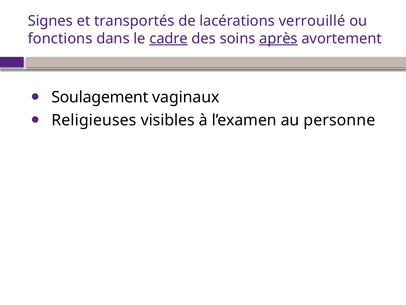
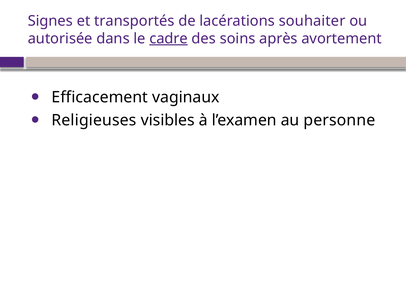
verrouillé: verrouillé -> souhaiter (312, 21)
fonctions: fonctions -> autorisée (60, 39)
après underline: present -> none (278, 39)
Soulagement: Soulagement -> Efficacement (100, 97)
